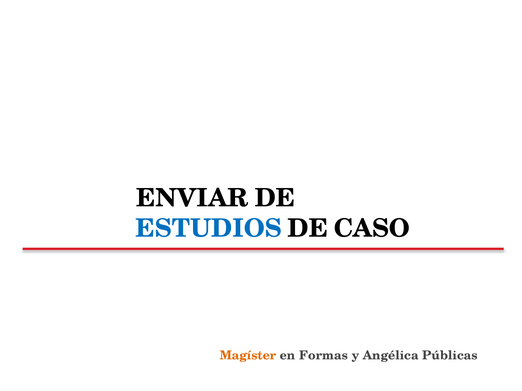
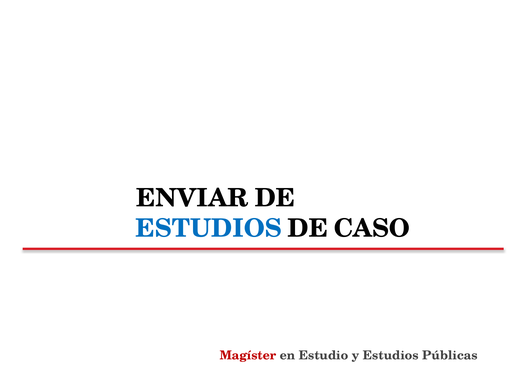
Magíster colour: orange -> red (248, 356)
Formas: Formas -> Estudio (324, 356)
y Angélica: Angélica -> Estudios (391, 356)
